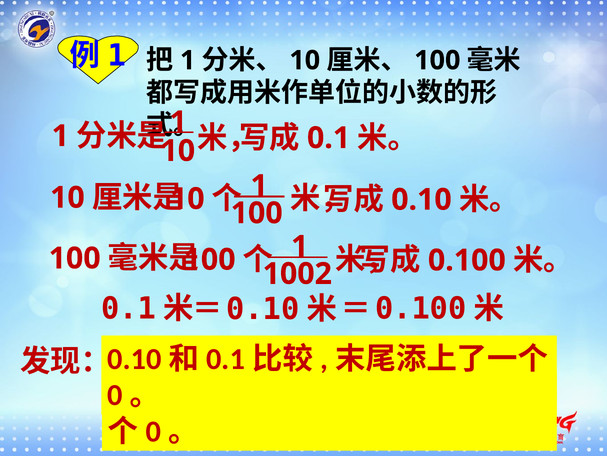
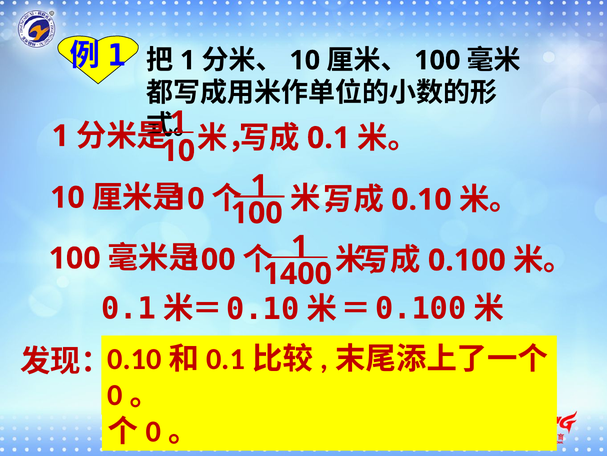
1002: 1002 -> 1400 (297, 273)
